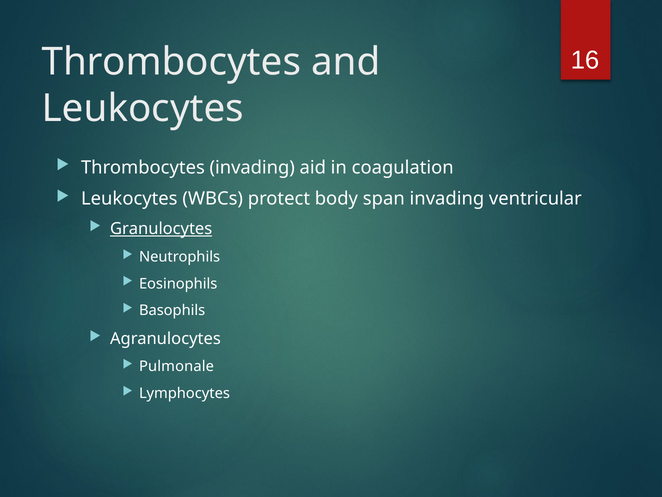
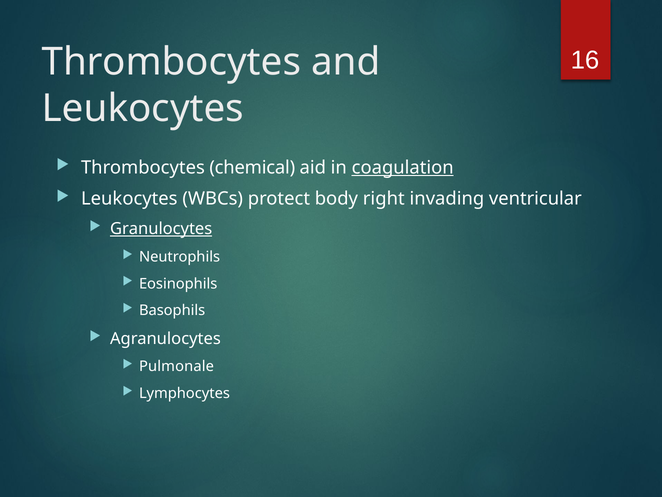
Thrombocytes invading: invading -> chemical (252, 167)
coagulation underline: none -> present (403, 167)
span: span -> right (384, 199)
